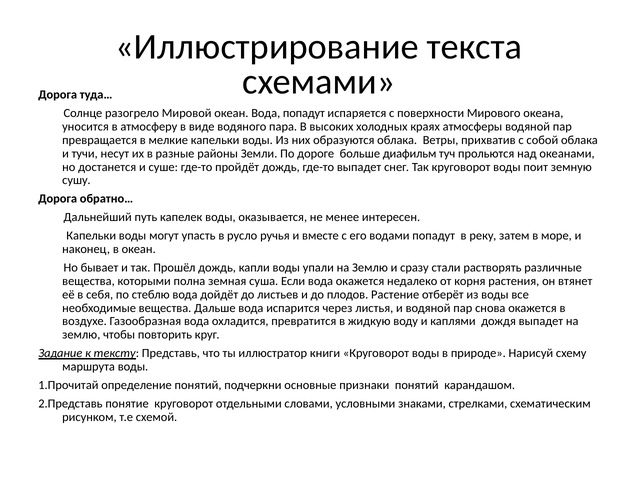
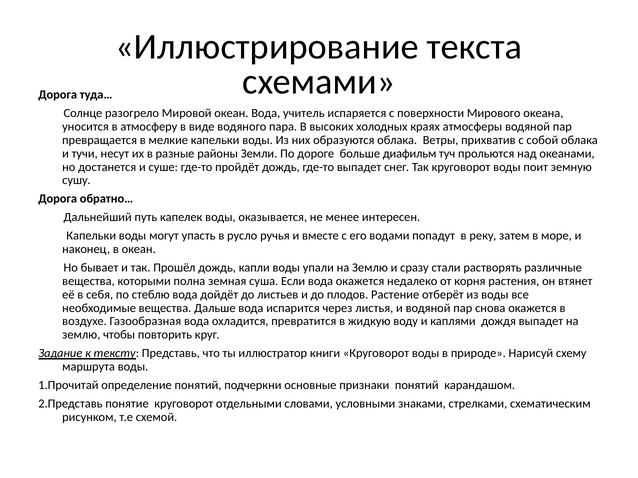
Вода попадут: попадут -> учитель (304, 114)
